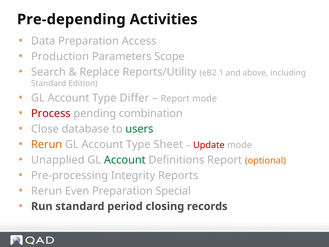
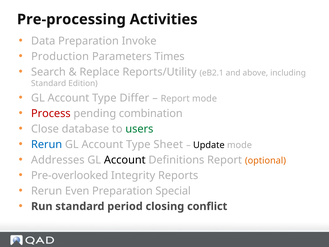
Pre-depending: Pre-depending -> Pre-processing (71, 19)
Access: Access -> Invoke (139, 41)
Scope: Scope -> Times (169, 56)
Rerun colour: orange -> blue (47, 144)
Update colour: red -> black (209, 145)
Unapplied: Unapplied -> Addresses (58, 160)
Account colour: green -> black (125, 160)
Pre-processing: Pre-processing -> Pre-overlooked (70, 175)
records: records -> conflict (207, 206)
